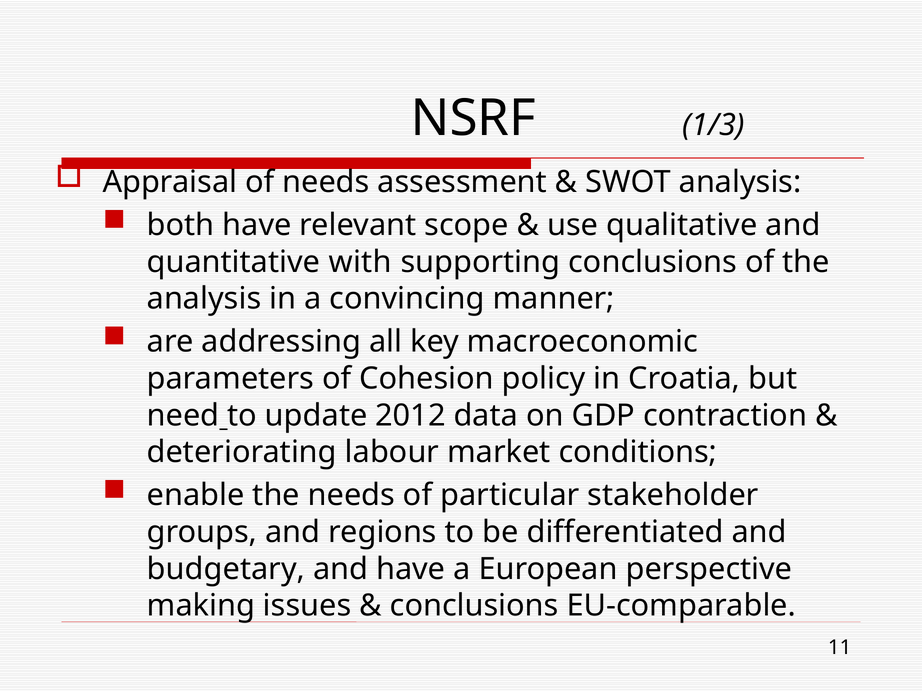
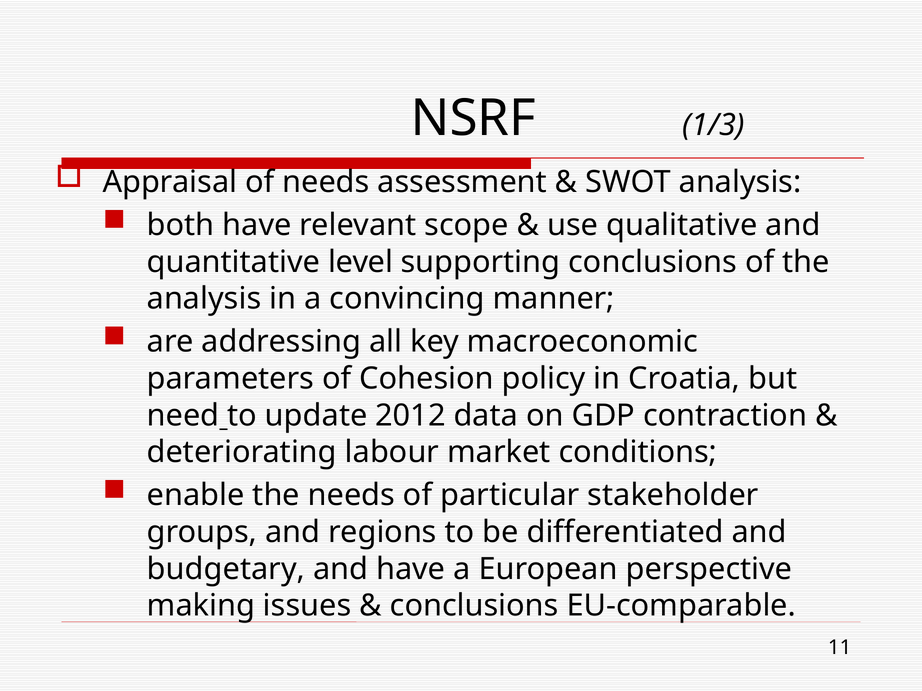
with: with -> level (360, 262)
